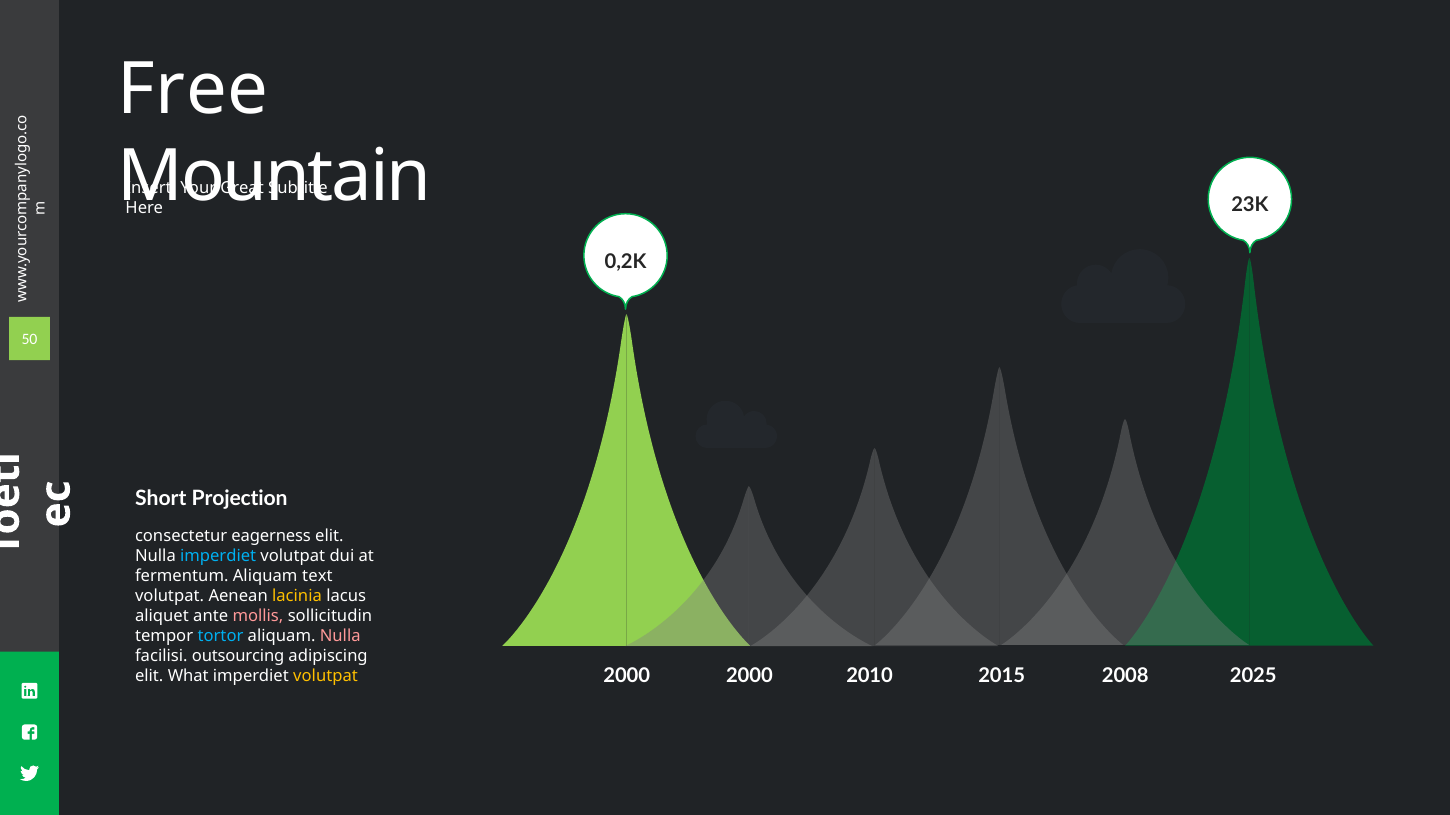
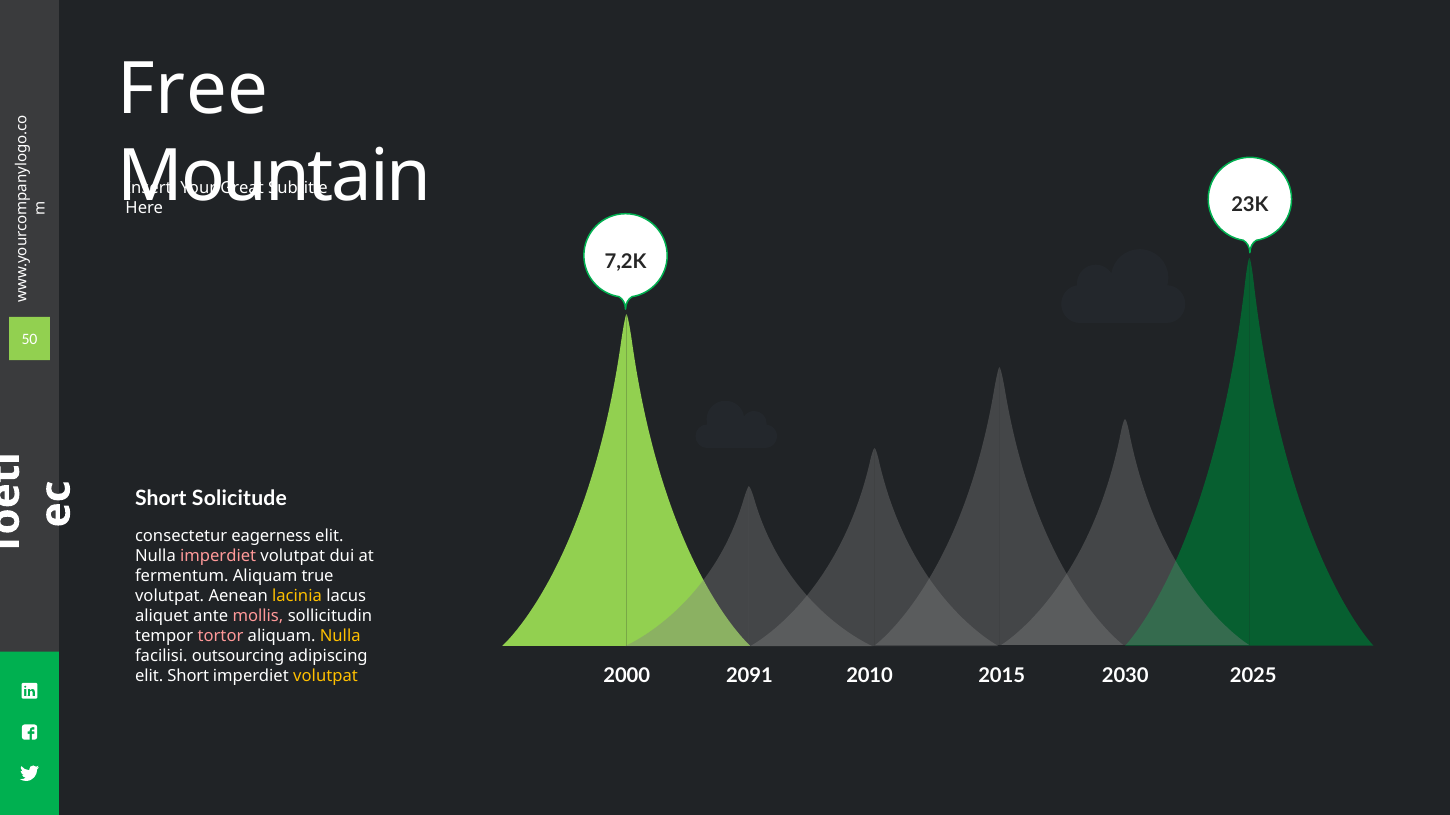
0,2K: 0,2K -> 7,2K (626, 262)
Projection: Projection -> Solicitude (239, 499)
imperdiet colour: light blue -> pink (218, 557)
text: text -> true (318, 576)
tortor colour: light blue -> pink (220, 636)
Nulla colour: pink -> yellow (340, 636)
2000 2000: 2000 -> 2091 (749, 676)
2008: 2008 -> 2030 (1125, 676)
elit What: What -> Short (188, 676)
